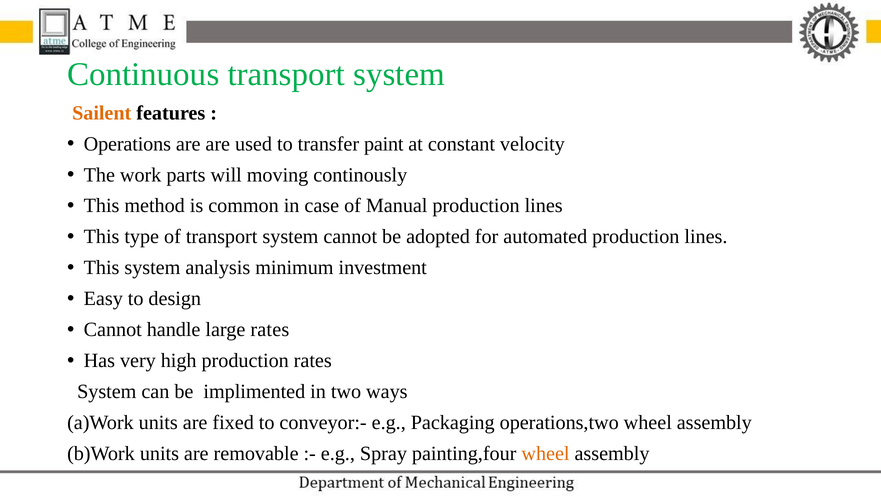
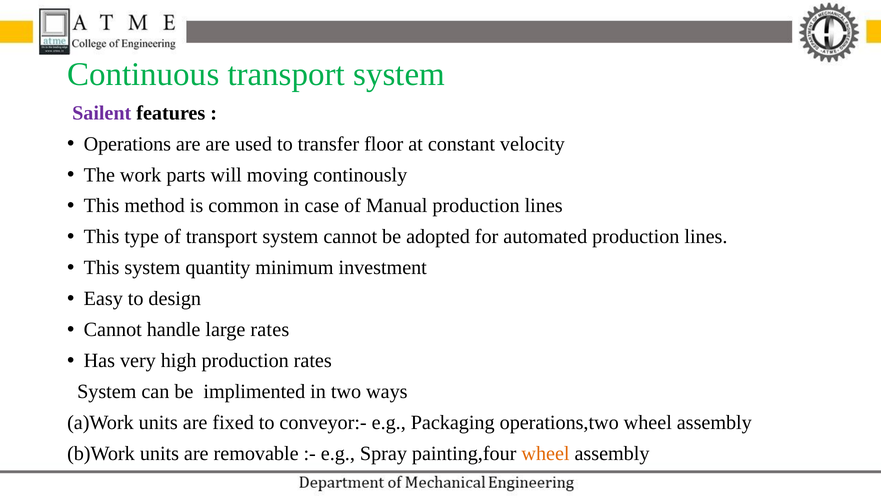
Sailent colour: orange -> purple (102, 113)
paint: paint -> floor (384, 144)
analysis: analysis -> quantity (218, 268)
